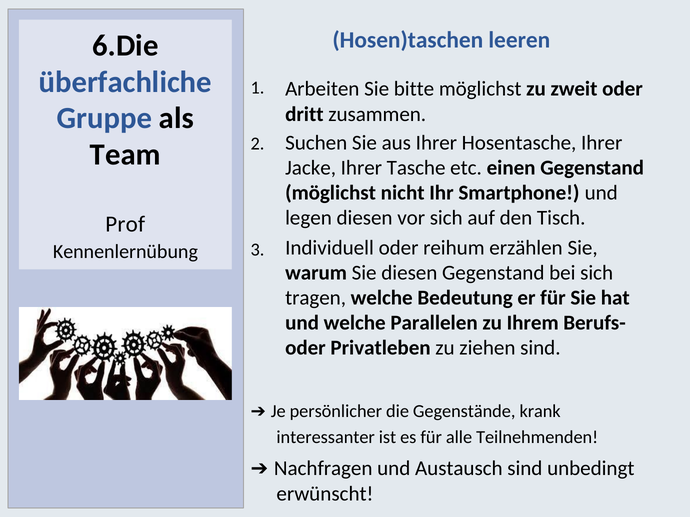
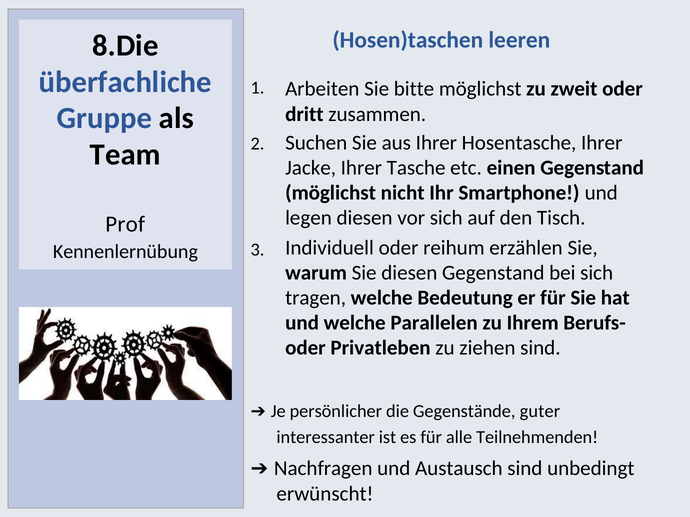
6.Die: 6.Die -> 8.Die (125, 46)
krank: krank -> guter (540, 412)
